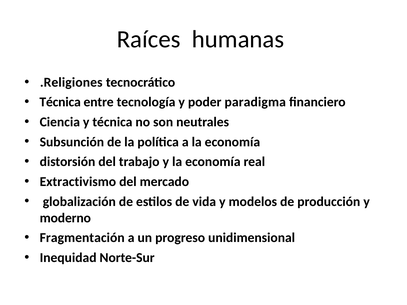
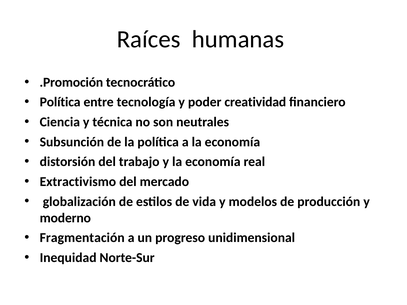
.Religiones: .Religiones -> .Promoción (71, 82)
Técnica: Técnica -> Política (60, 102)
paradigma: paradigma -> creatividad (255, 102)
